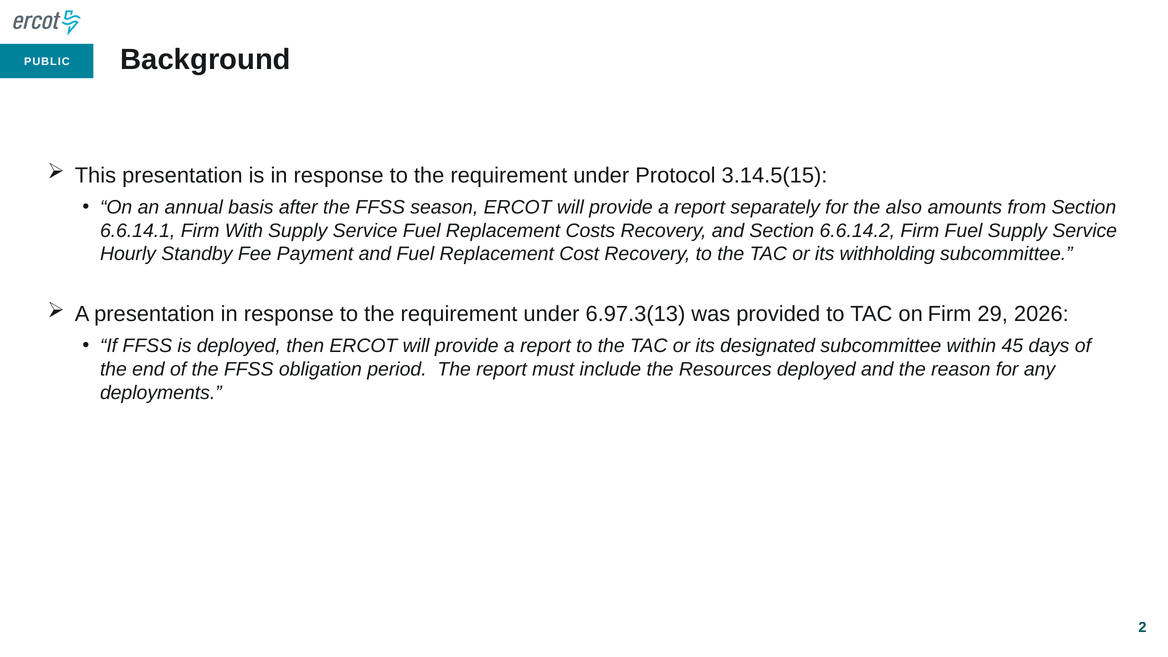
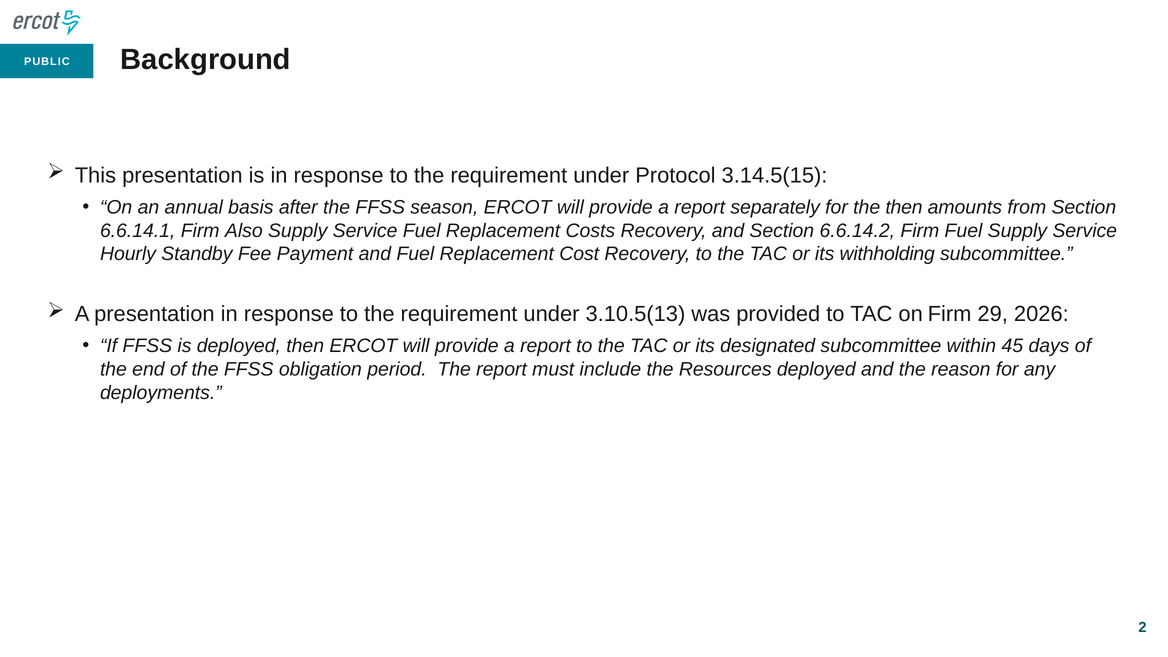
the also: also -> then (904, 207)
With: With -> Also (244, 231)
6.97.3(13: 6.97.3(13 -> 3.10.5(13 (635, 314)
